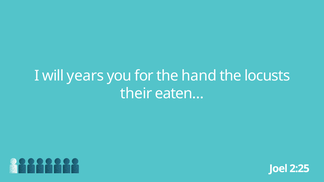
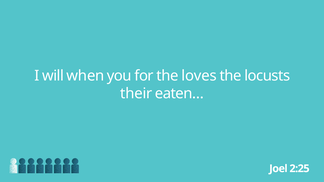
years: years -> when (85, 76)
hand: hand -> loves (199, 76)
